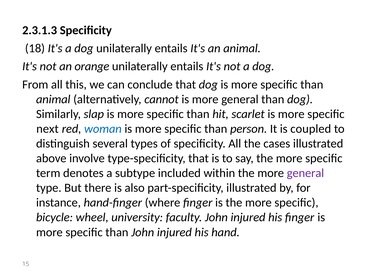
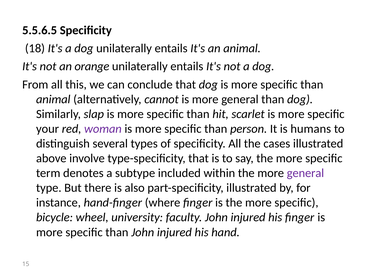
2.3.1.3: 2.3.1.3 -> 5.5.6.5 (40, 30)
next: next -> your (48, 129)
woman colour: blue -> purple (103, 129)
coupled: coupled -> humans (311, 129)
